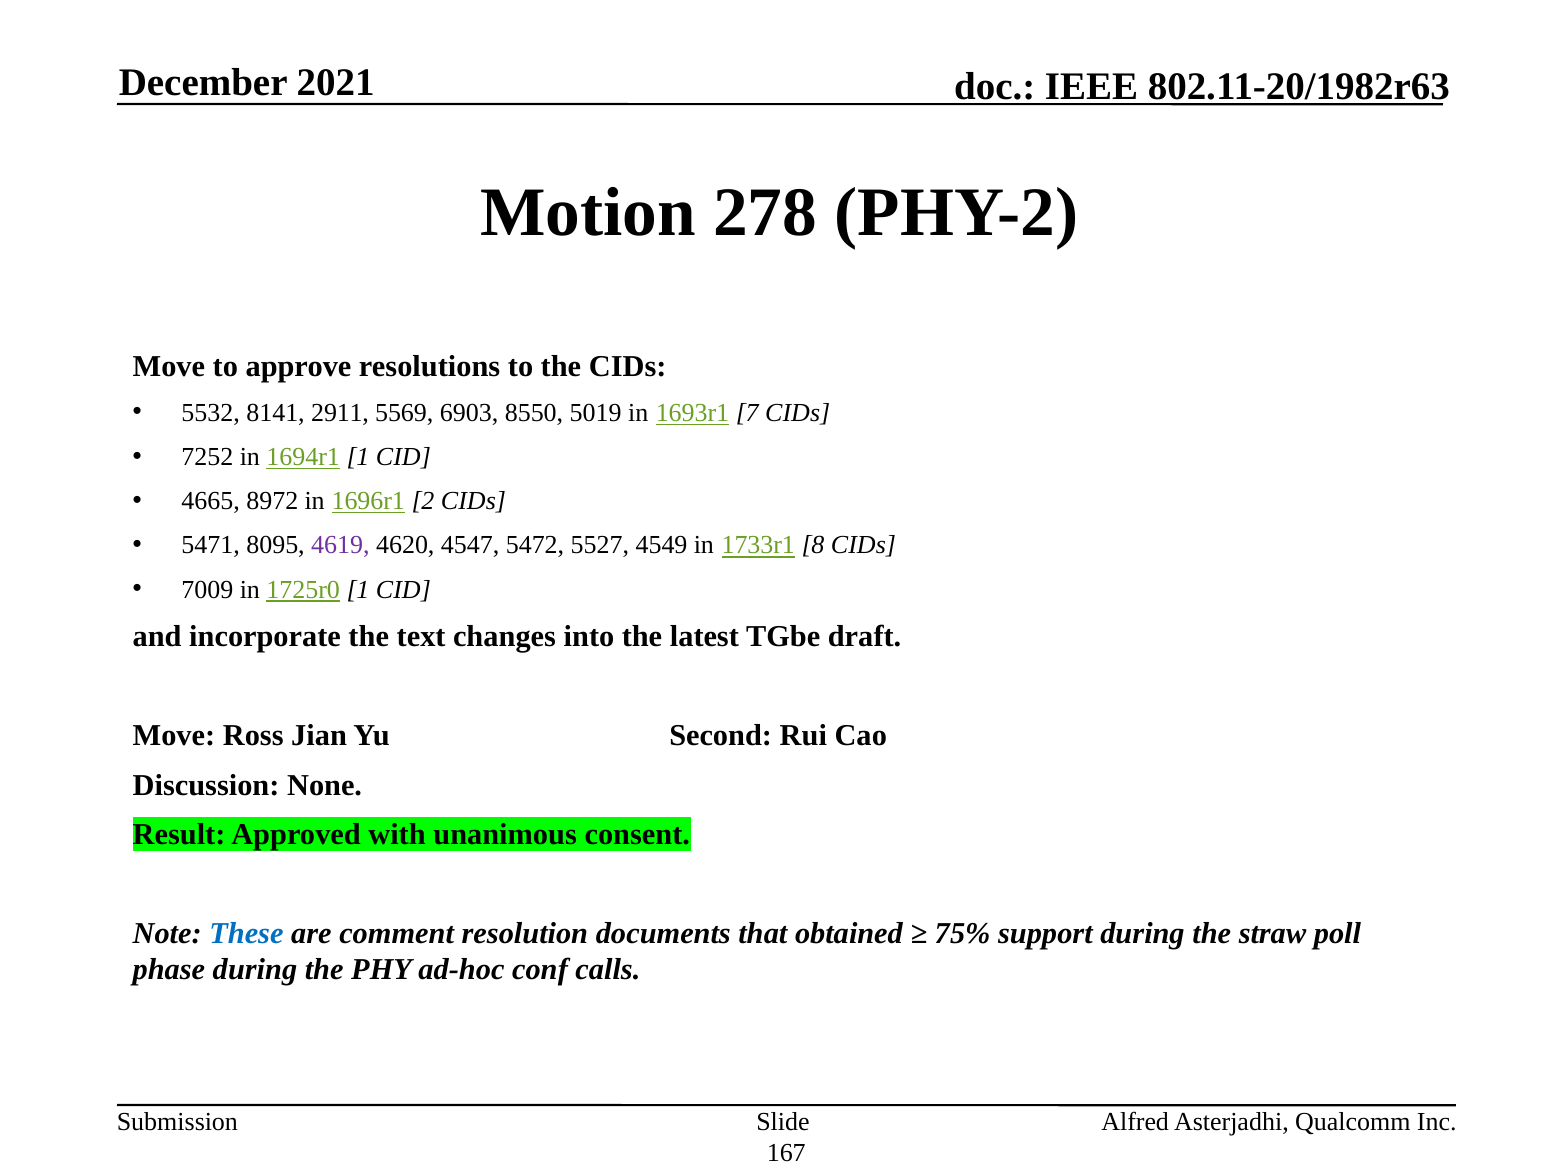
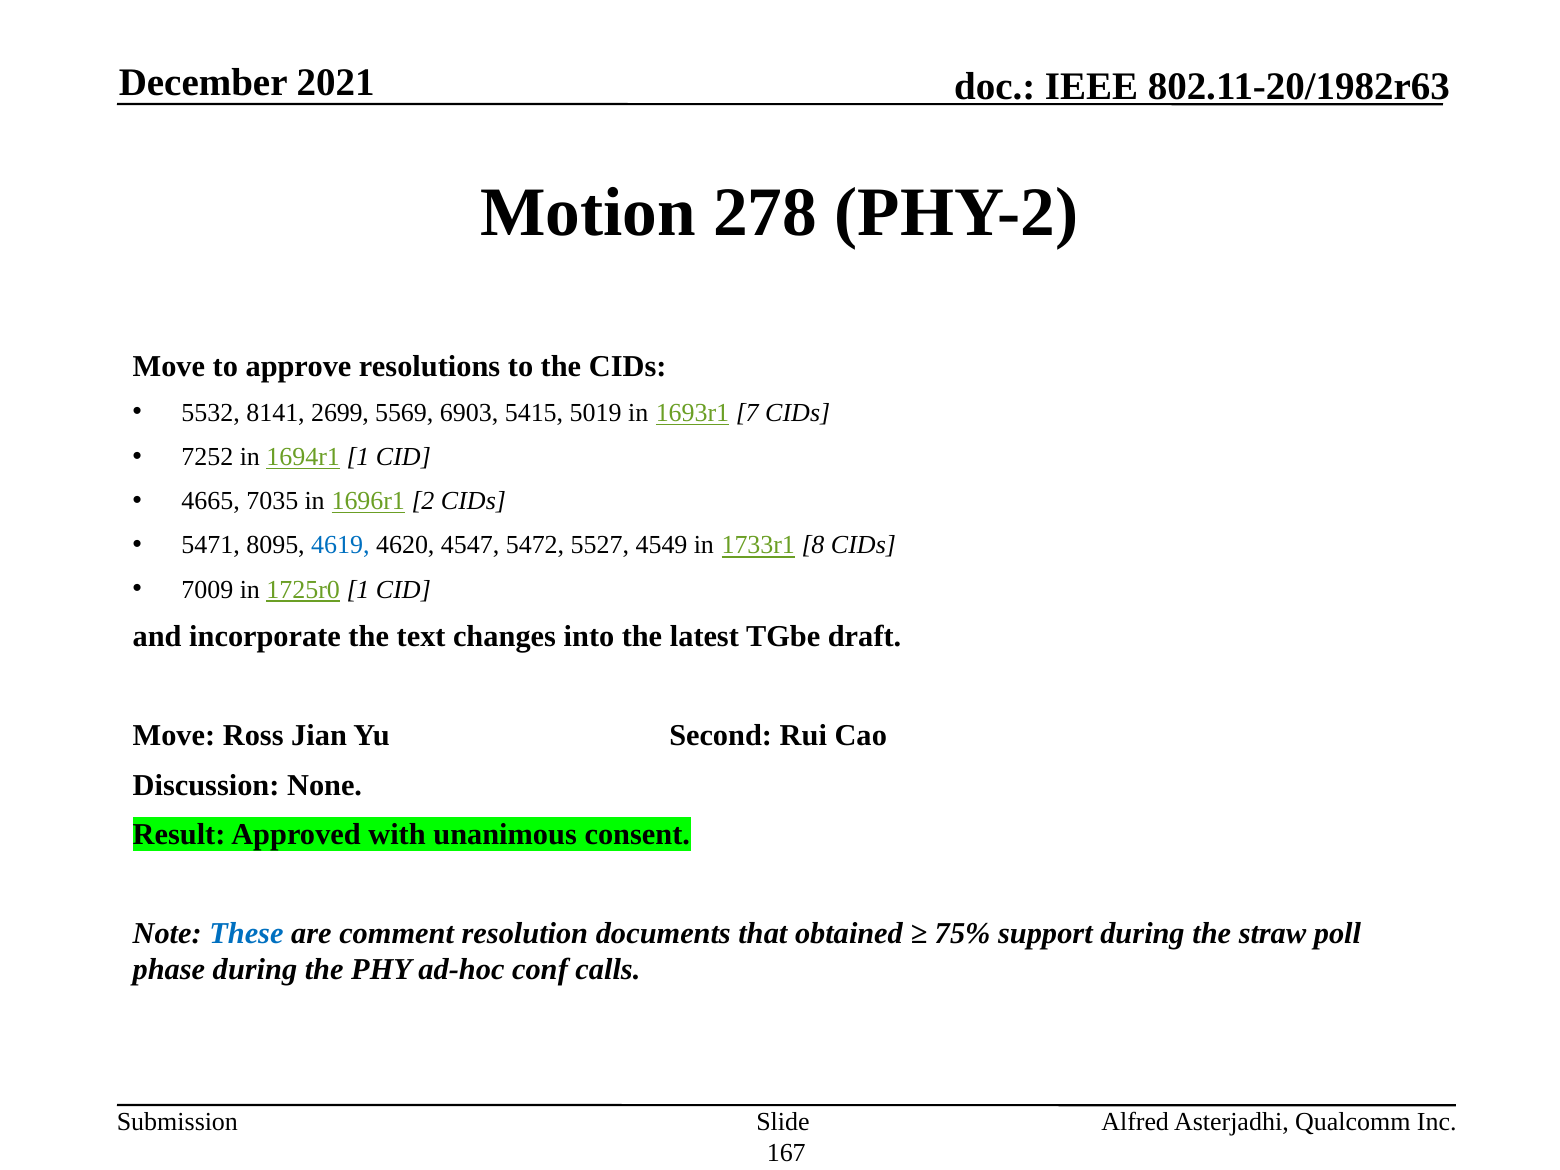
2911: 2911 -> 2699 (340, 413)
8550: 8550 -> 5415 (534, 413)
8972: 8972 -> 7035 (272, 501)
4619 colour: purple -> blue (340, 545)
